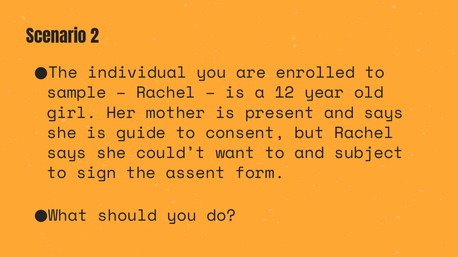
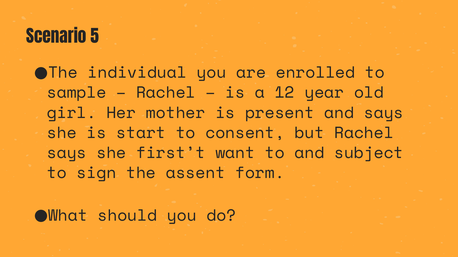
2: 2 -> 5 (95, 37)
guide: guide -> start (141, 133)
could’t: could’t -> first’t (171, 153)
